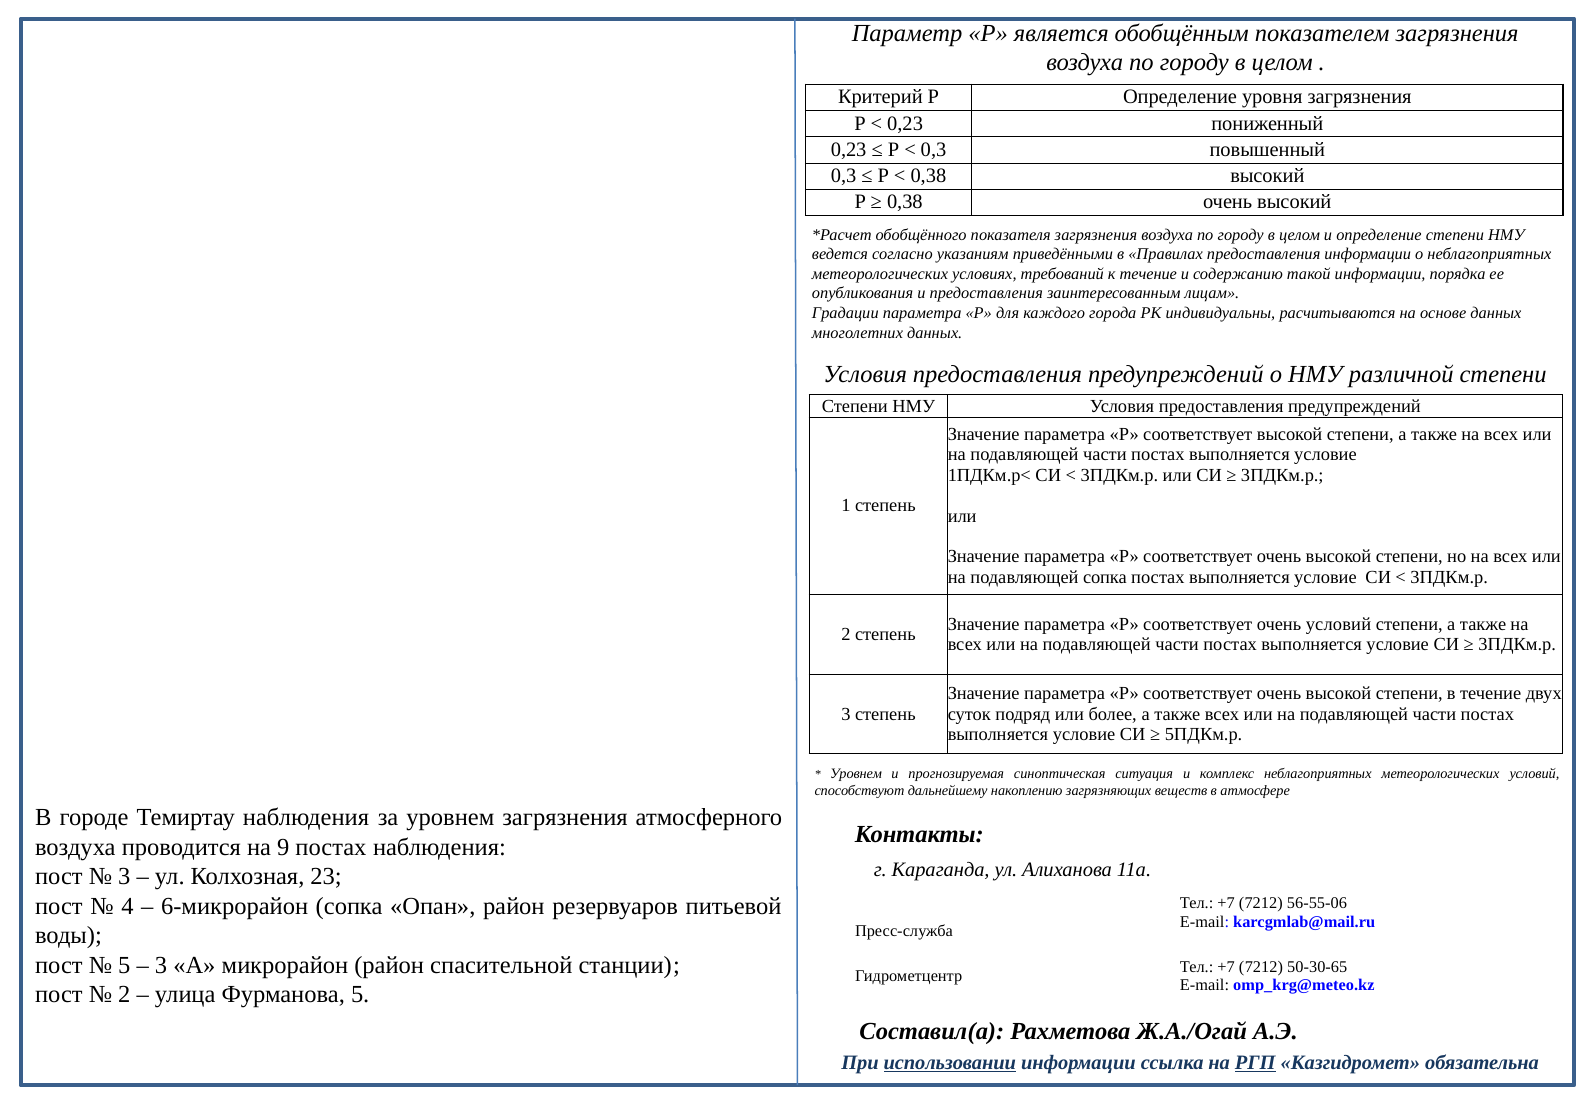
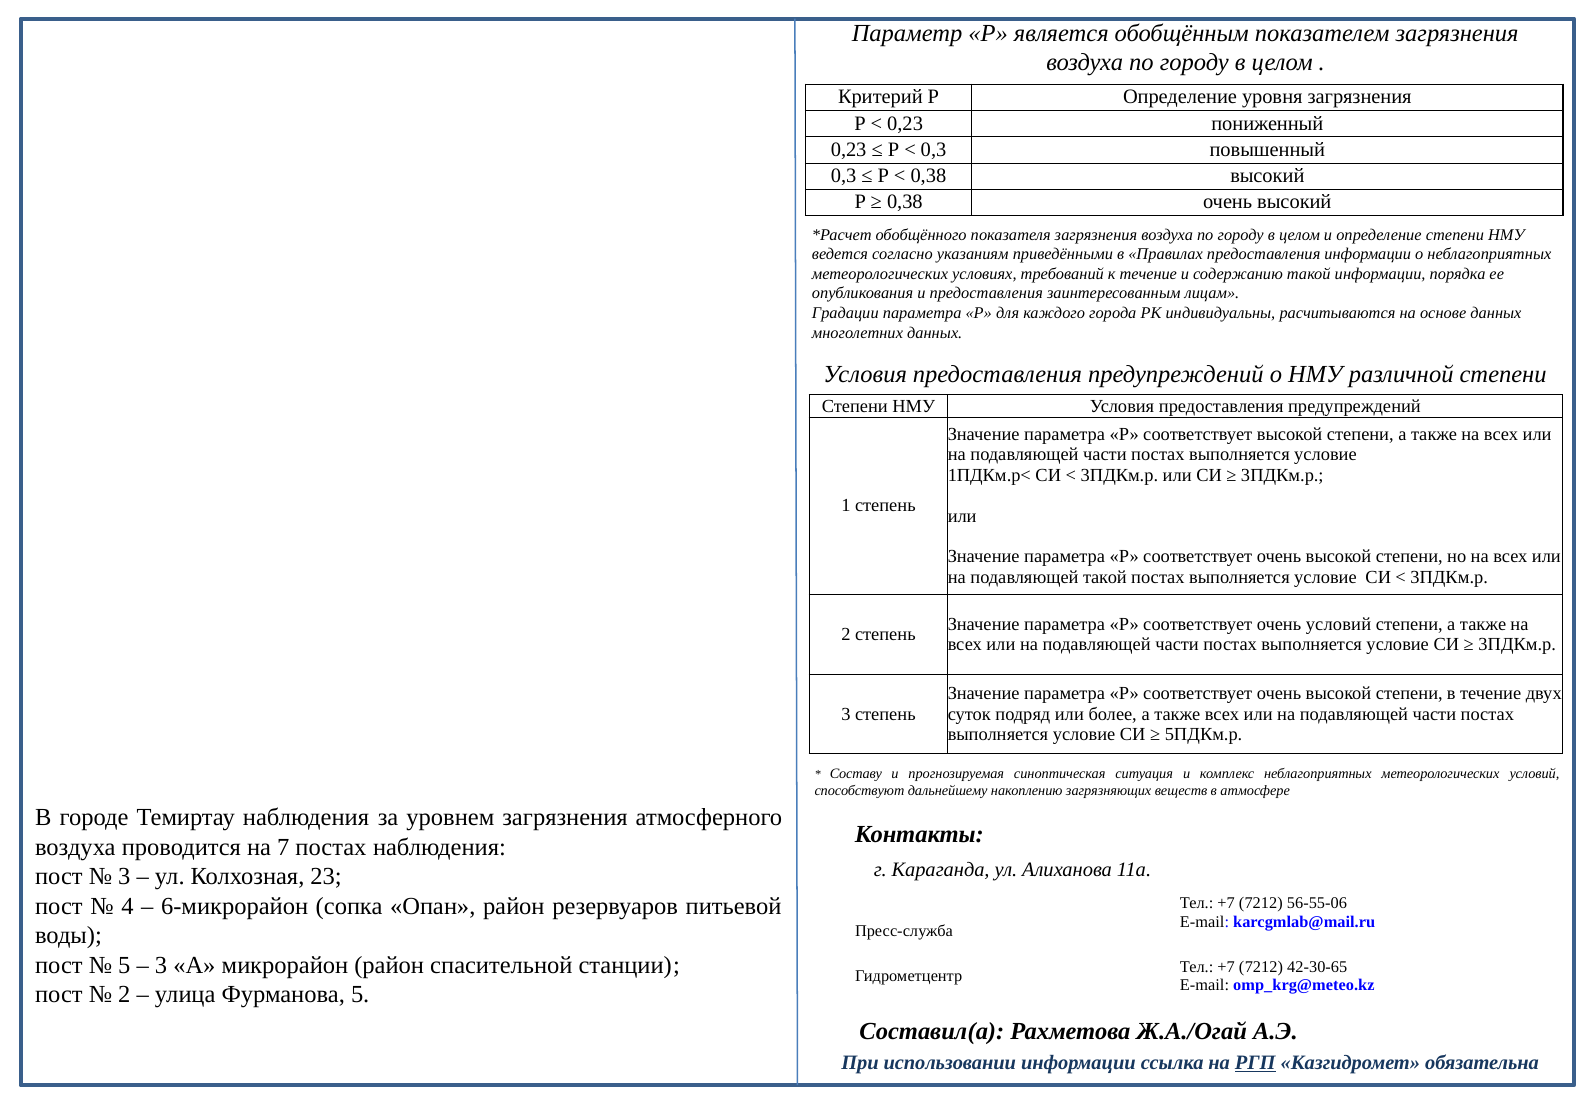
подавляющей сопка: сопка -> такой (1105, 577)
Уровнем: Уровнем -> Составу (856, 773)
9: 9 -> 7 (283, 847)
50-30-65: 50-30-65 -> 42-30-65 (1317, 967)
использовании underline: present -> none (950, 1063)
